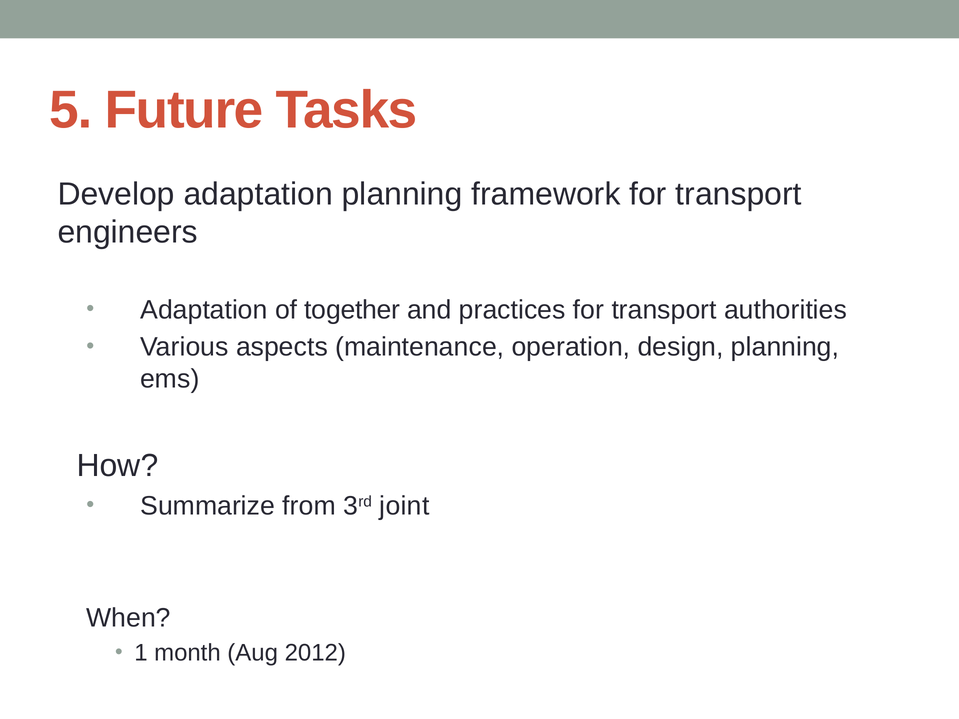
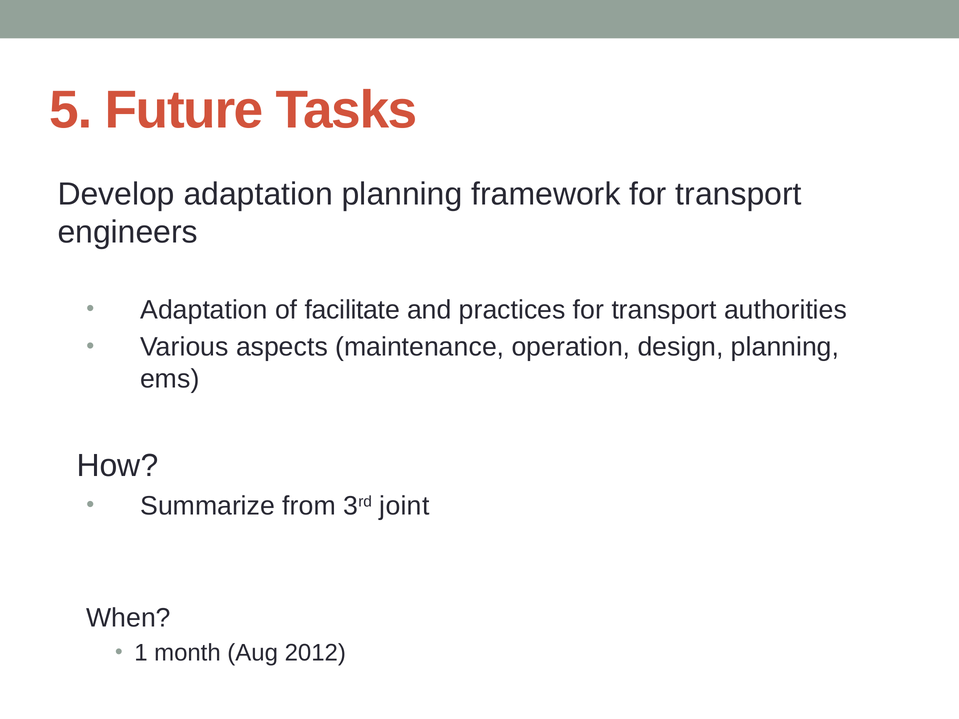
together: together -> facilitate (352, 310)
